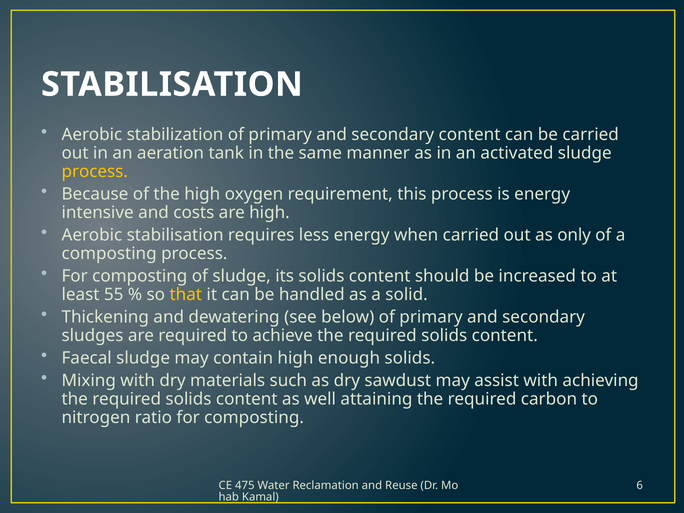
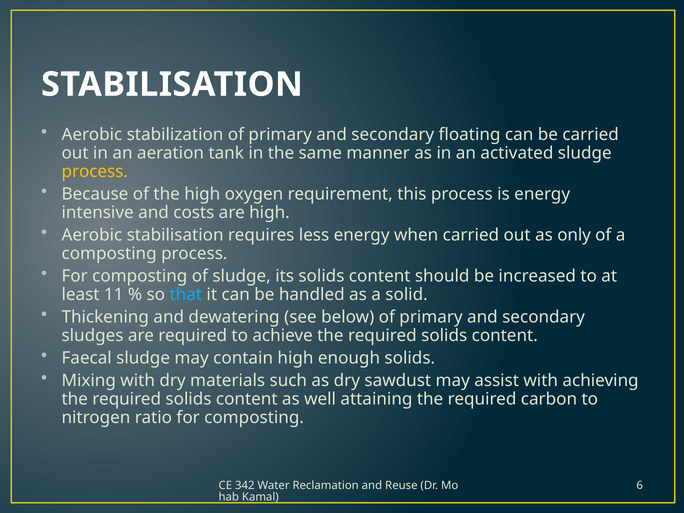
secondary content: content -> floating (470, 135)
55: 55 -> 11 (114, 295)
that colour: yellow -> light blue (186, 295)
475: 475 -> 342 (245, 486)
